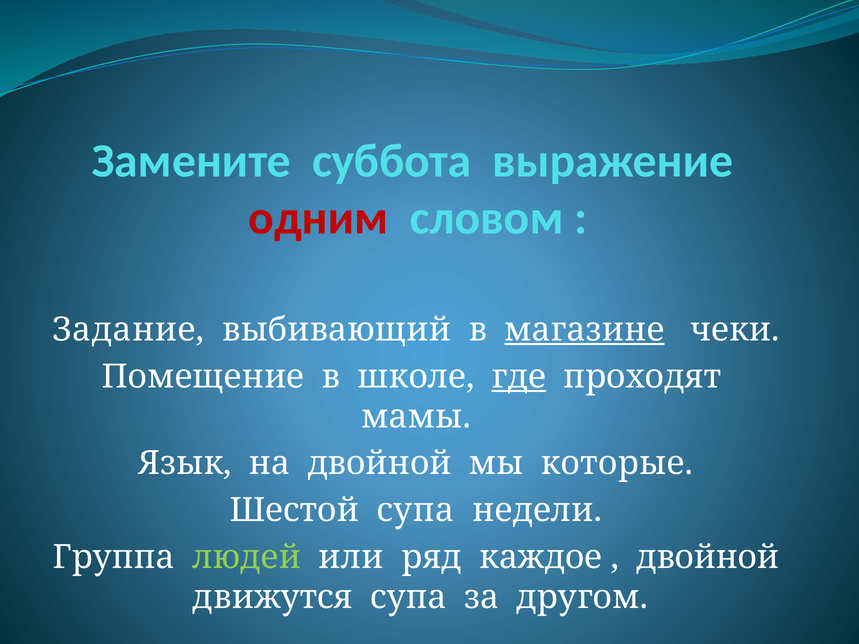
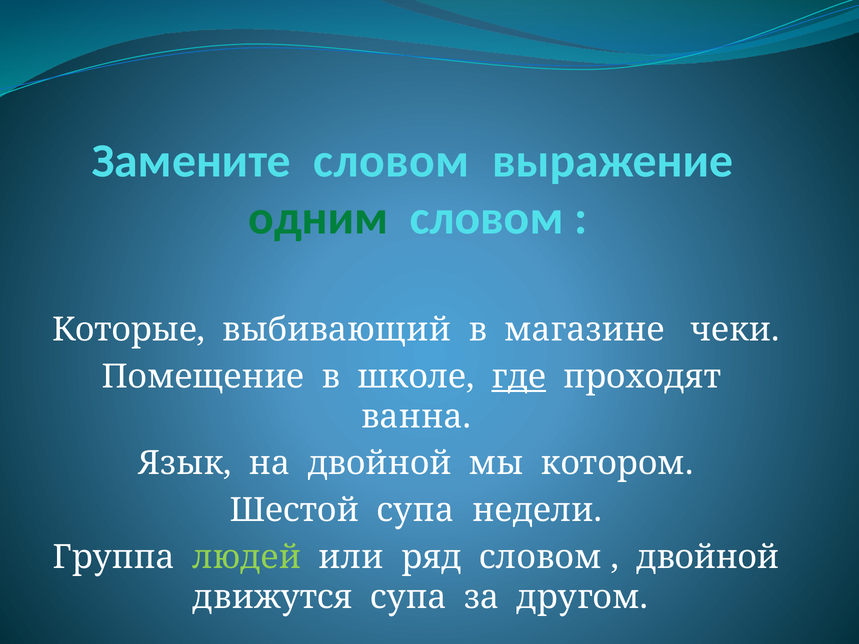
Замените суббота: суббота -> словом (391, 161)
одним colour: red -> green (318, 218)
Задание: Задание -> Которые (129, 330)
магазине underline: present -> none (584, 330)
мамы: мамы -> ванна (416, 417)
которые: которые -> котором (617, 464)
ряд каждое: каждое -> словом (541, 557)
